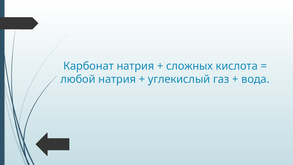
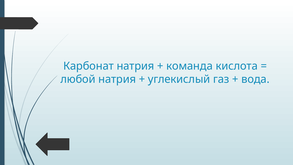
сложных: сложных -> команда (189, 66)
